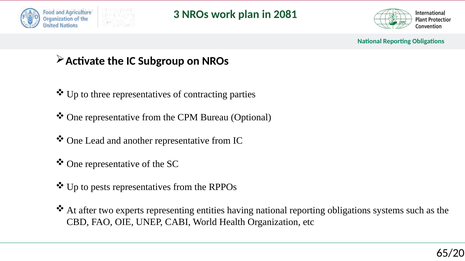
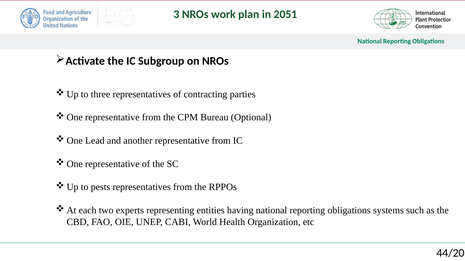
2081: 2081 -> 2051 (285, 14)
after: after -> each (88, 211)
65/20: 65/20 -> 44/20 (450, 254)
